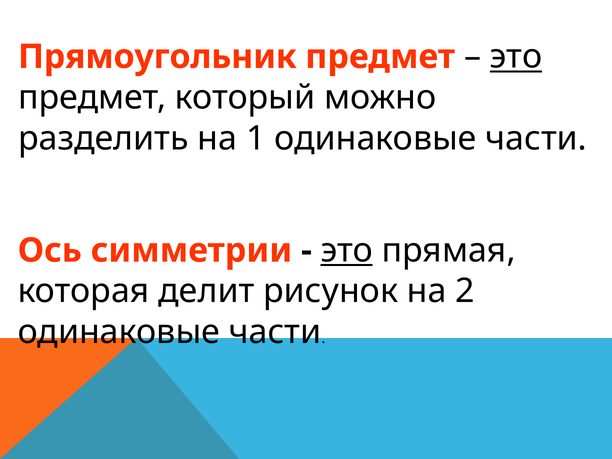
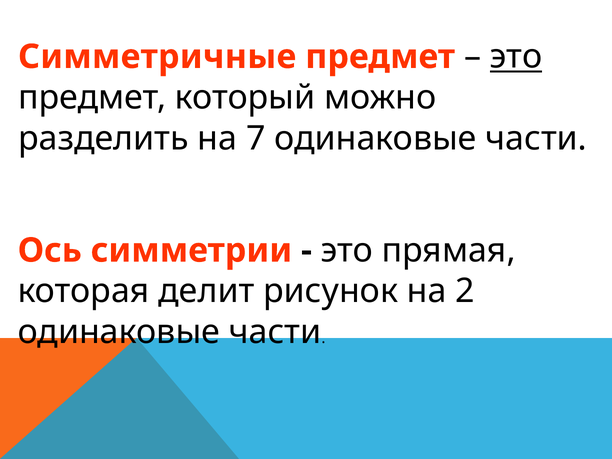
Прямоугольник: Прямоугольник -> Симметричные (157, 57)
1: 1 -> 7 (256, 138)
это underline: present -> none (347, 250)
